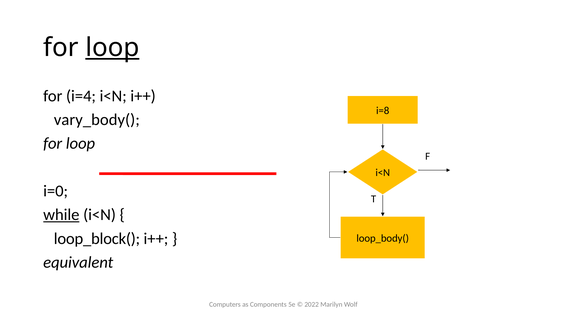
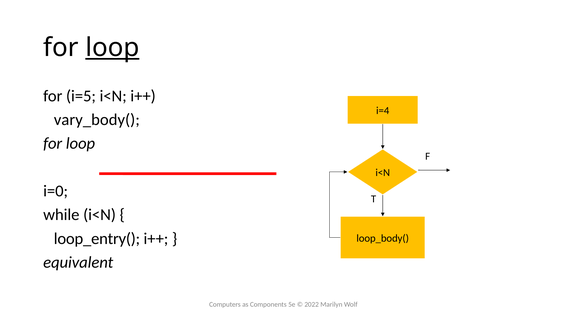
i=4: i=4 -> i=5 (81, 96)
i=8: i=8 -> i=4 (383, 111)
while underline: present -> none (61, 215)
loop_block(: loop_block( -> loop_entry( (97, 239)
